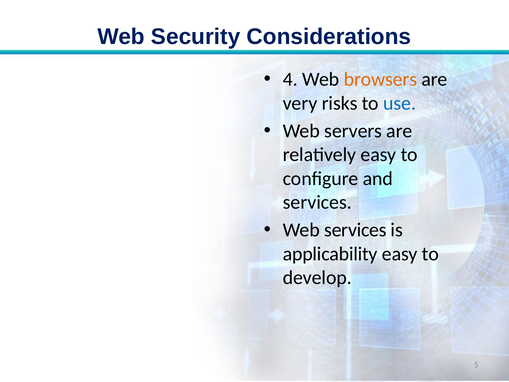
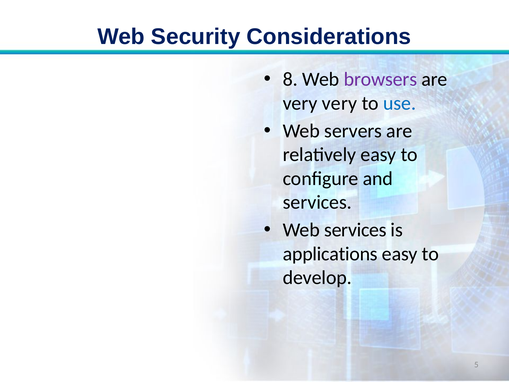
4: 4 -> 8 (290, 79)
browsers colour: orange -> purple (380, 79)
very risks: risks -> very (339, 103)
applicability: applicability -> applications (330, 254)
